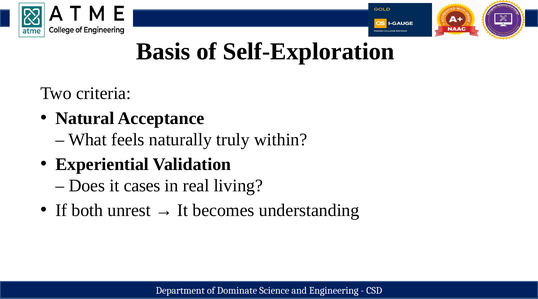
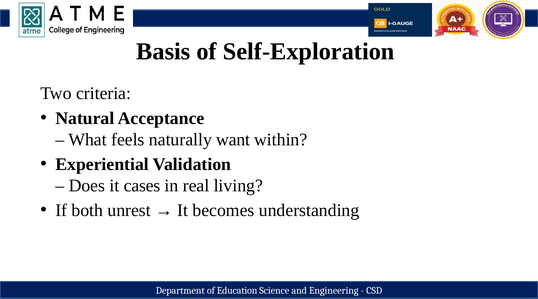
truly: truly -> want (233, 139)
Dominate: Dominate -> Education (237, 290)
